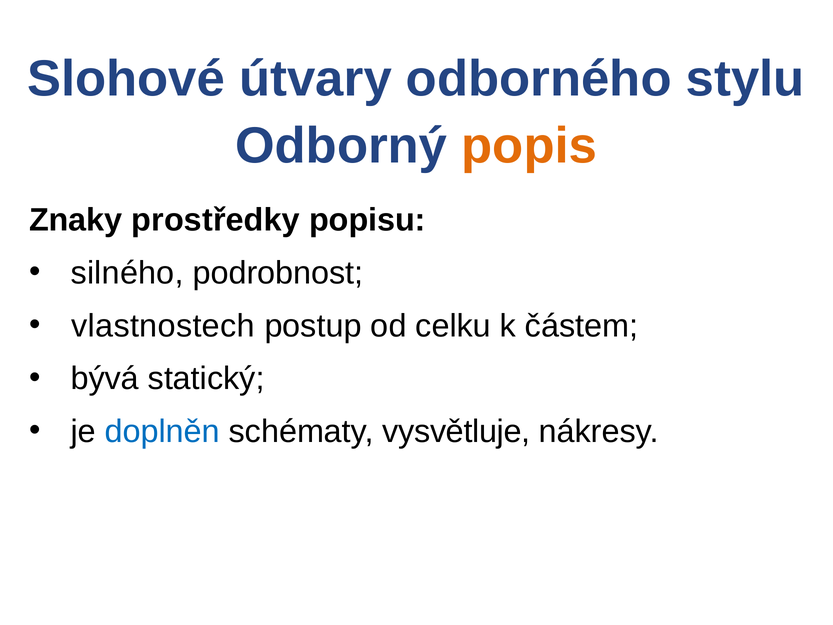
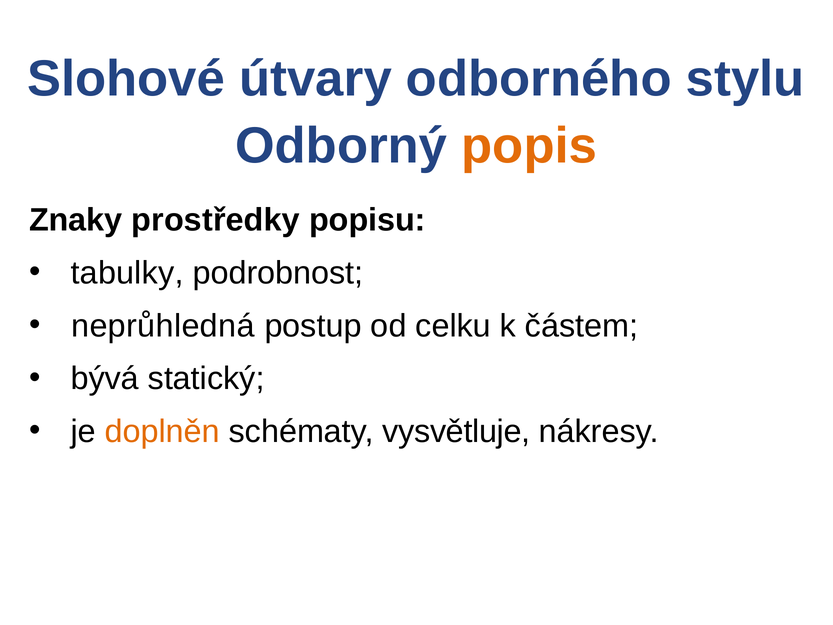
silného: silného -> tabulky (127, 273)
vlastnostech: vlastnostech -> neprůhledná (163, 326)
doplněn colour: blue -> orange (162, 431)
